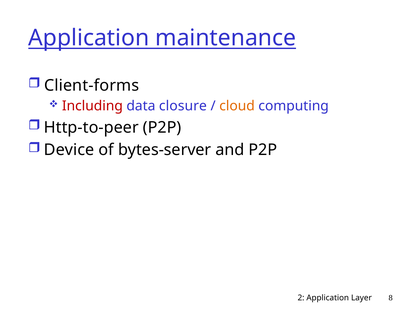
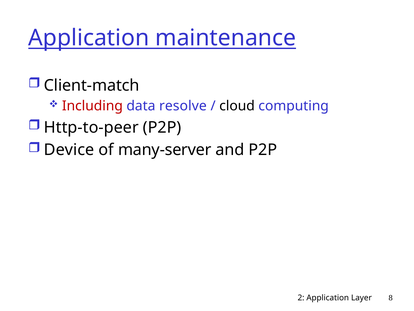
Client-forms: Client-forms -> Client-match (92, 85)
closure: closure -> resolve (183, 106)
cloud colour: orange -> black (237, 106)
bytes-server: bytes-server -> many-server (165, 150)
